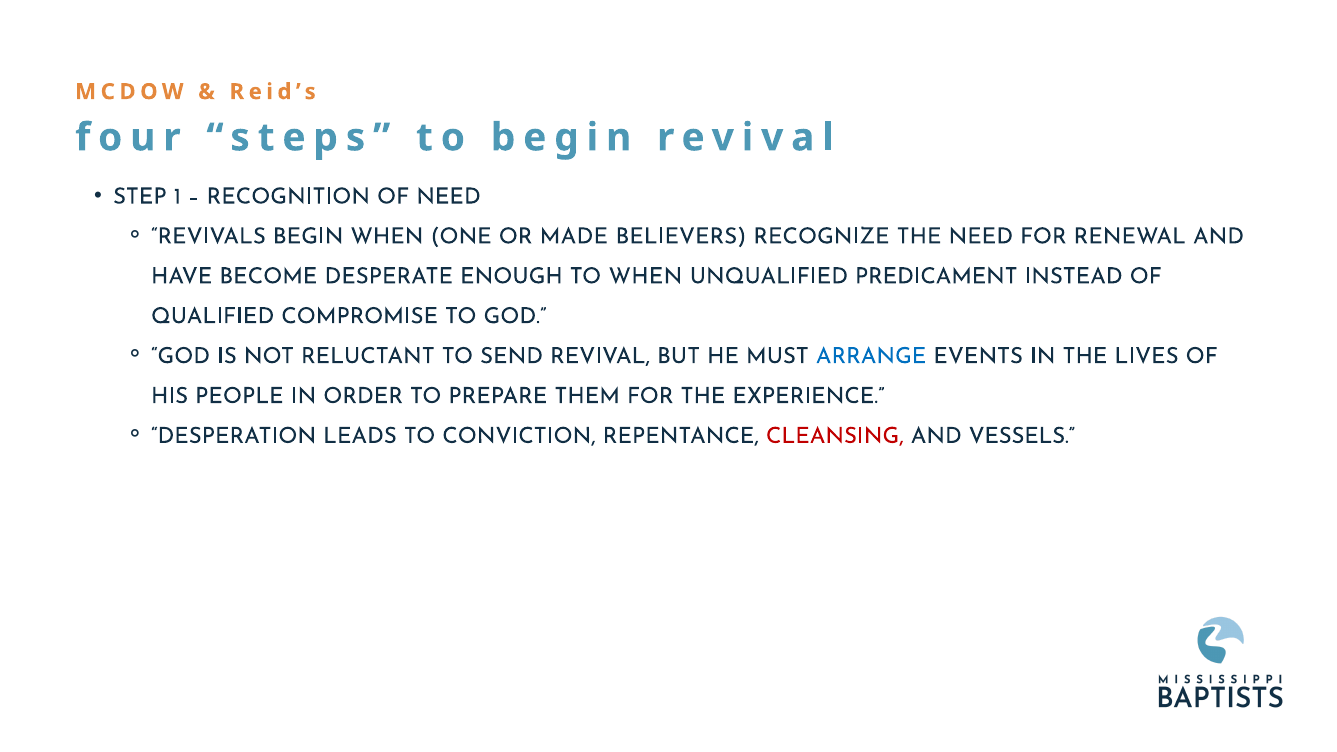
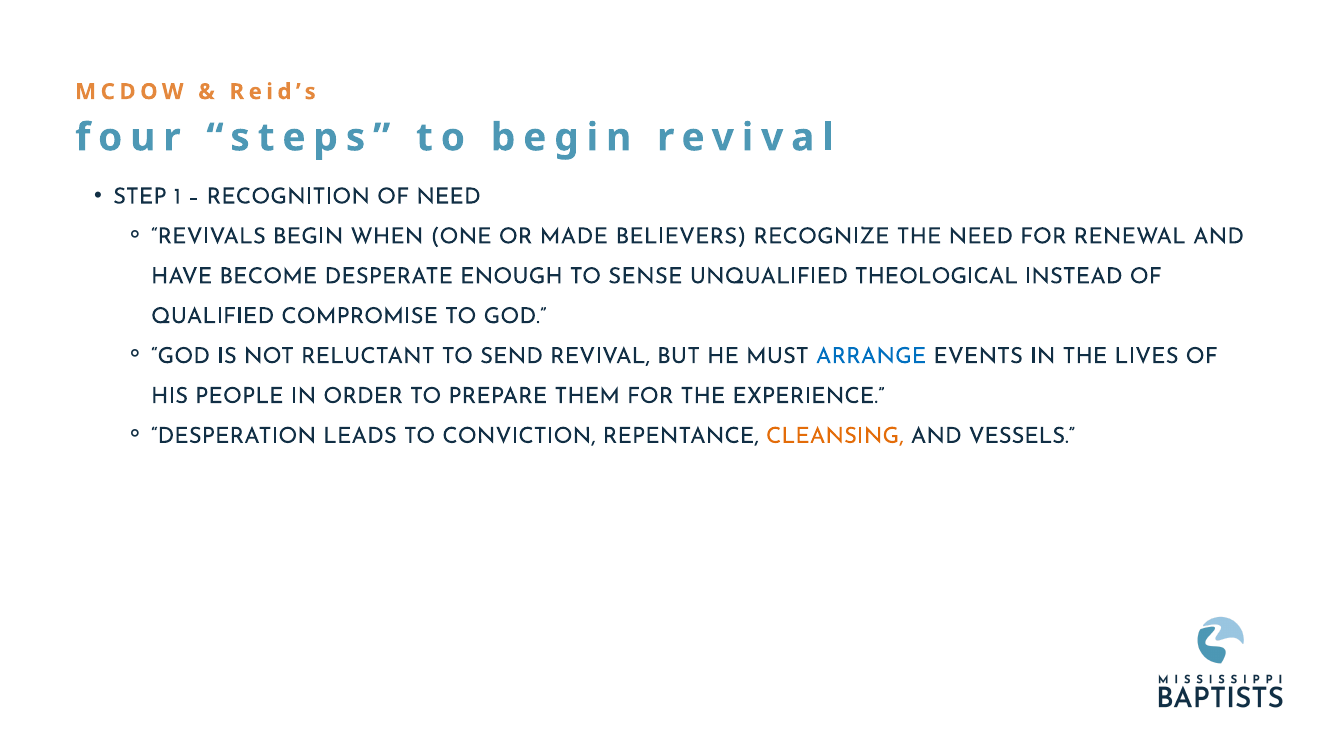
TO WHEN: WHEN -> SENSE (645, 276)
PREDICAMENT: PREDICAMENT -> THEOLOGICAL (936, 276)
CLEANSING colour: red -> orange (835, 436)
